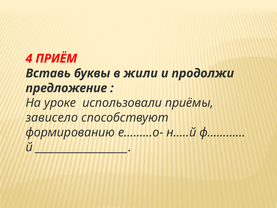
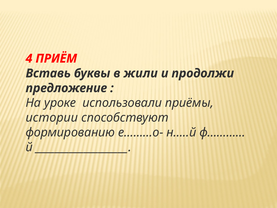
зависело: зависело -> истории (52, 118)
